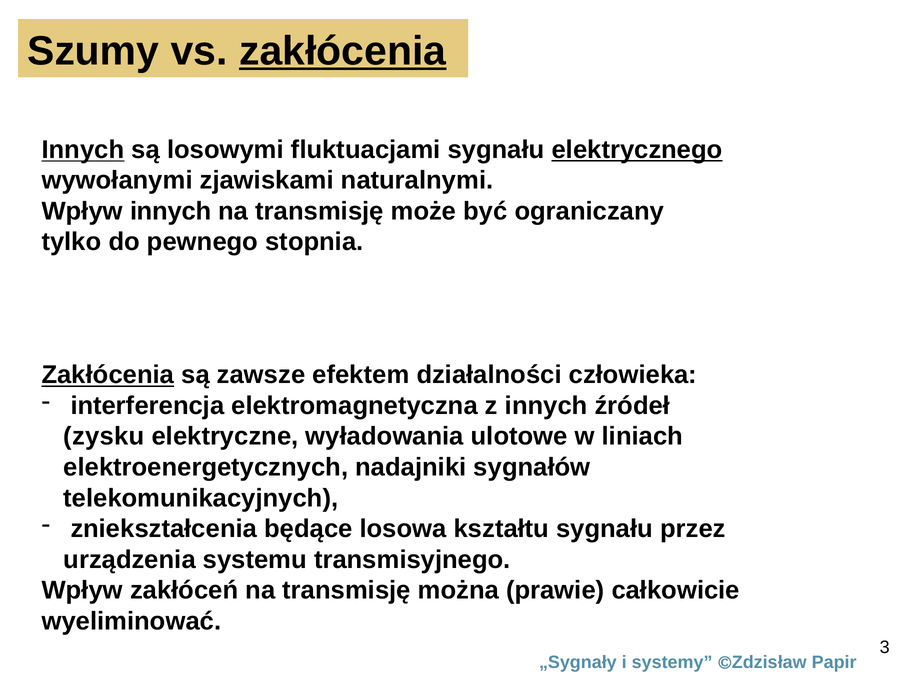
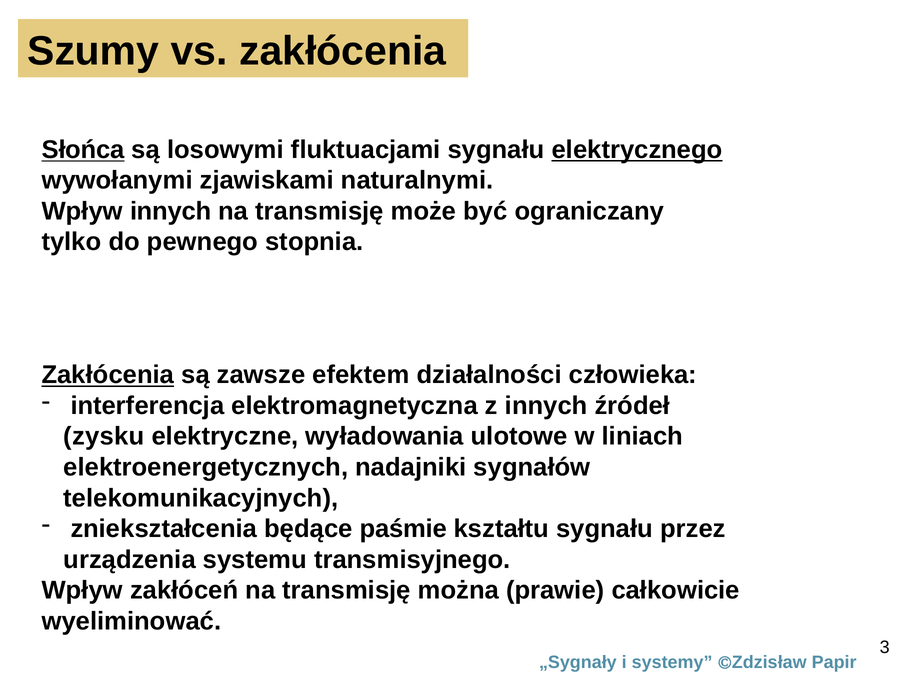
zakłócenia underline: present -> none (343, 51)
Innych: Innych -> Słońca (83, 150)
losowa: losowa -> paśmie (403, 528)
